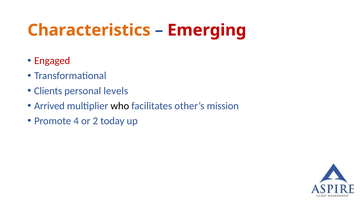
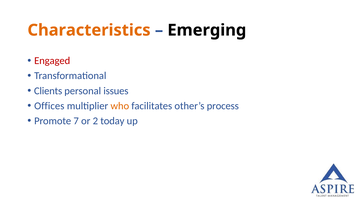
Emerging colour: red -> black (207, 30)
levels: levels -> issues (116, 91)
Arrived: Arrived -> Offices (49, 106)
who colour: black -> orange (120, 106)
mission: mission -> process (223, 106)
4: 4 -> 7 (76, 121)
